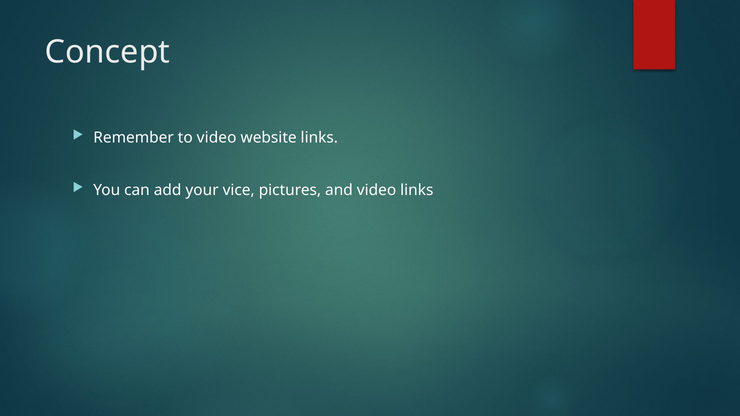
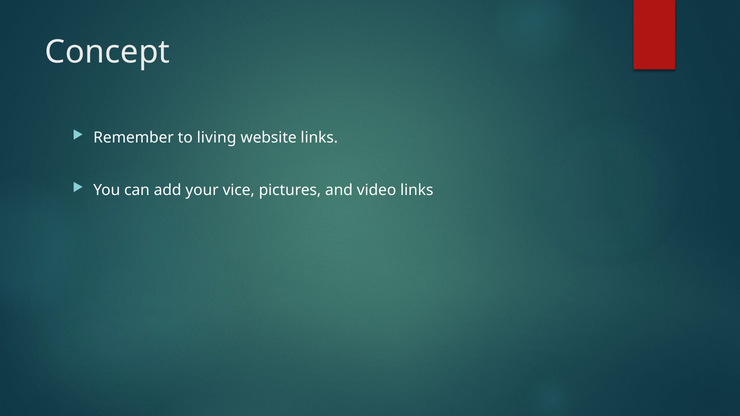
to video: video -> living (217, 138)
